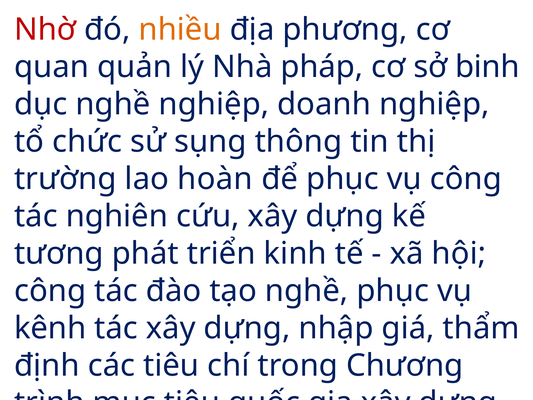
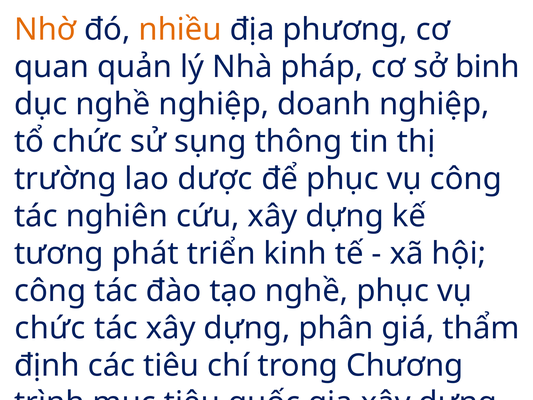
Nhờ colour: red -> orange (45, 30)
hoàn: hoàn -> dược (215, 179)
kênh: kênh -> chức (50, 328)
nhập: nhập -> phân (336, 328)
